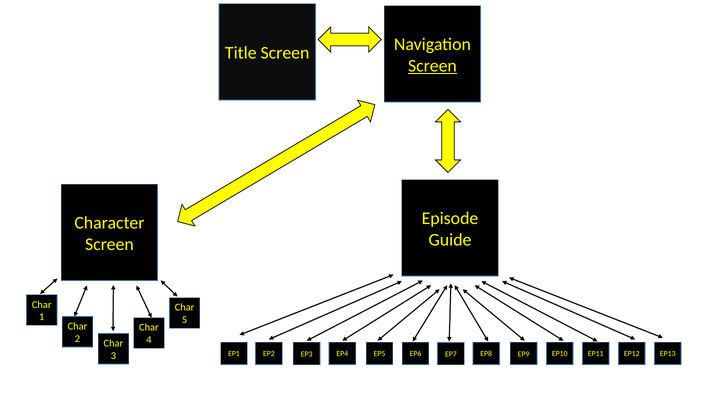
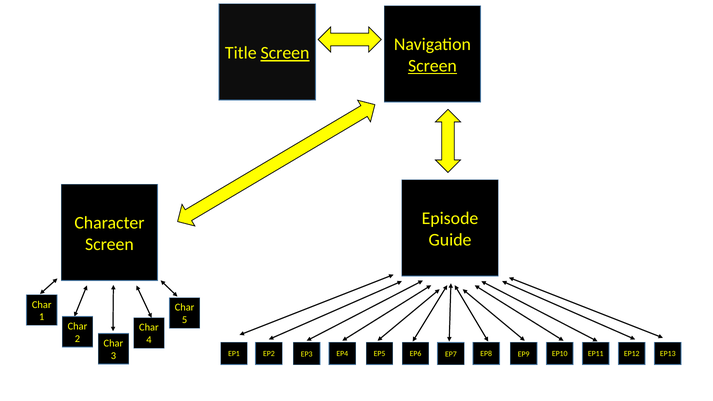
Screen underline: none -> present (285, 53)
